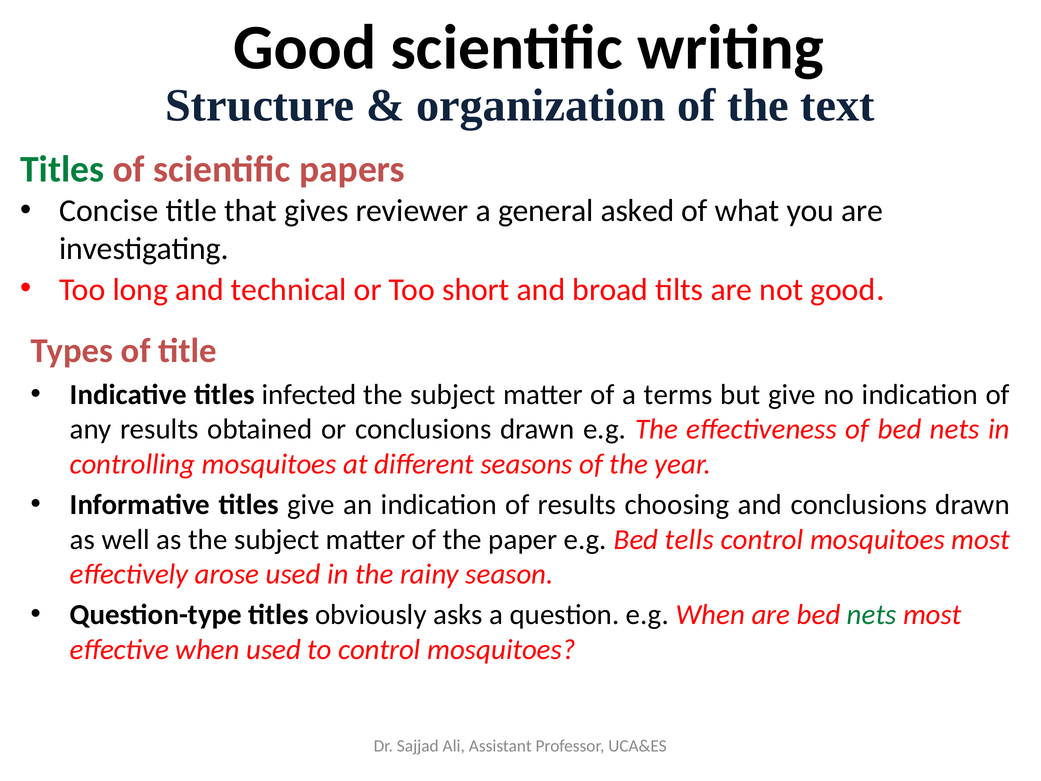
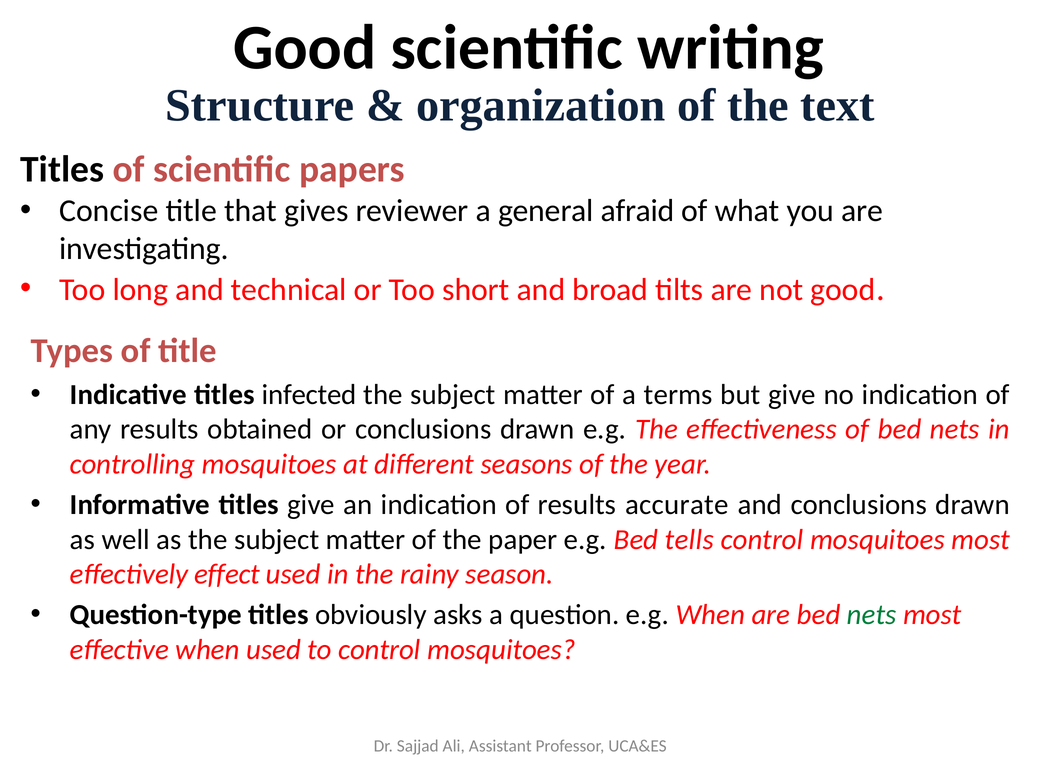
Titles colour: green -> black (62, 169)
asked: asked -> afraid (638, 211)
choosing: choosing -> accurate (677, 505)
arose: arose -> effect (227, 574)
